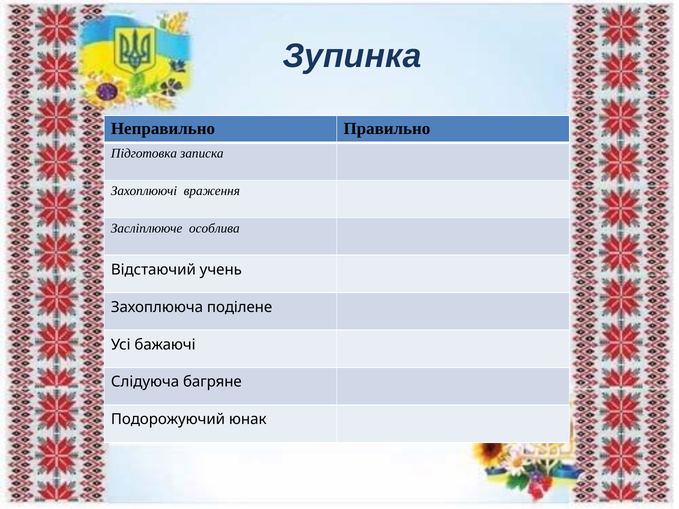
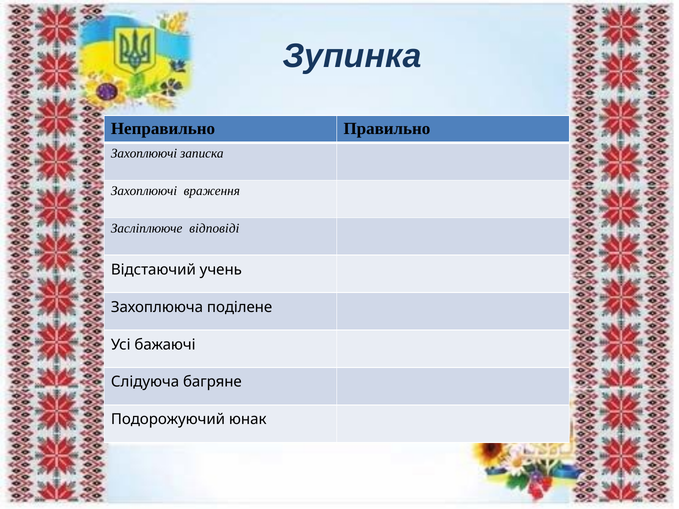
Підготовка: Підготовка -> Захоплюючі (144, 154)
особлива: особлива -> відповіді (214, 229)
